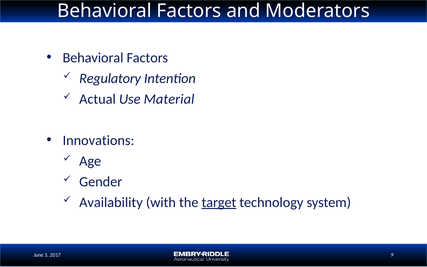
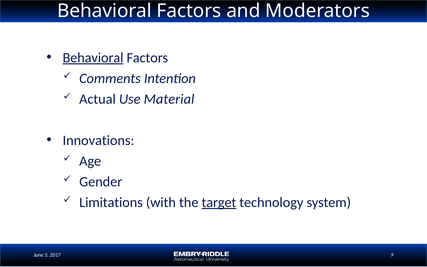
Behavioral underline: none -> present (93, 58)
Regulatory: Regulatory -> Comments (110, 78)
Availability: Availability -> Limitations (111, 202)
